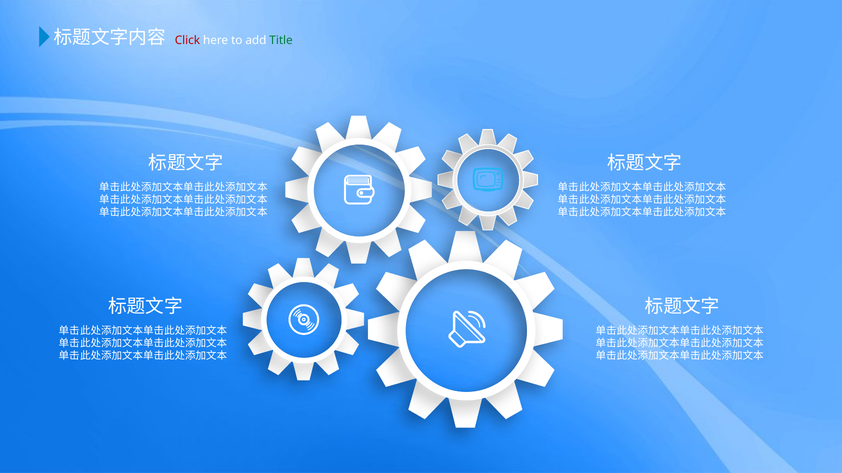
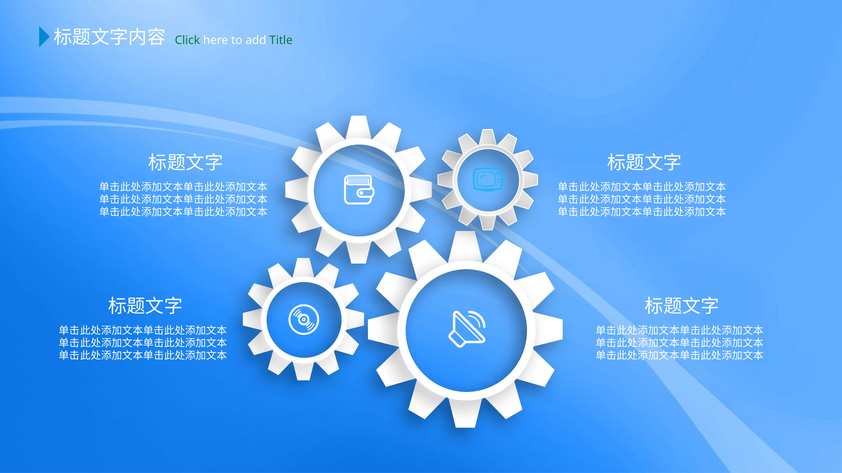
Click colour: red -> green (187, 41)
